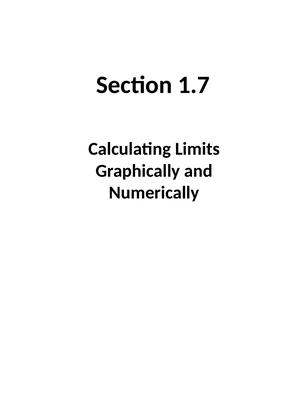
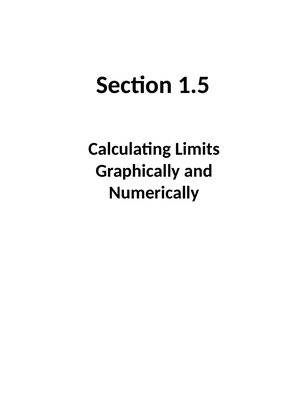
1.7: 1.7 -> 1.5 (194, 85)
